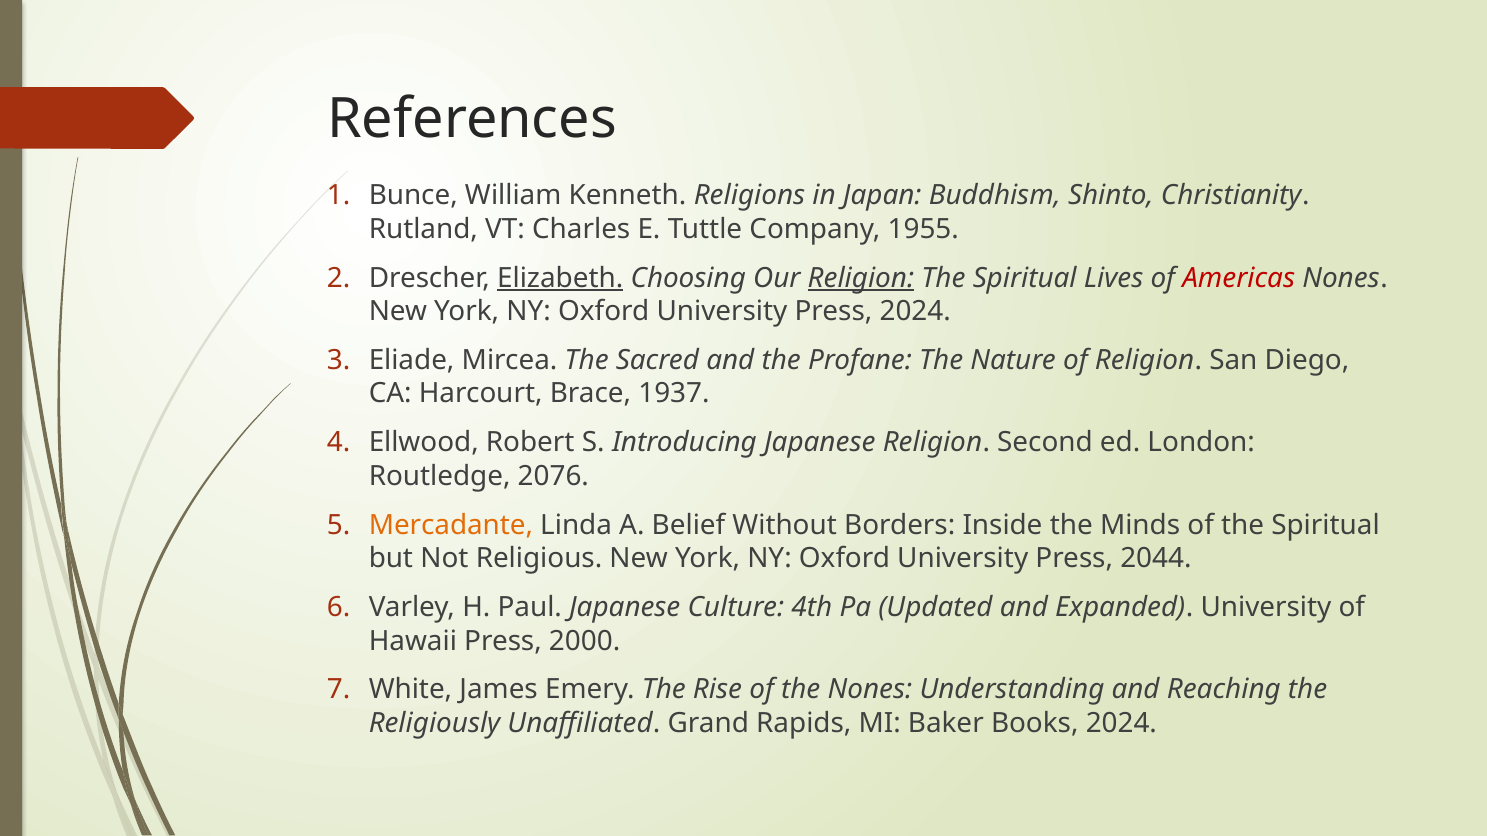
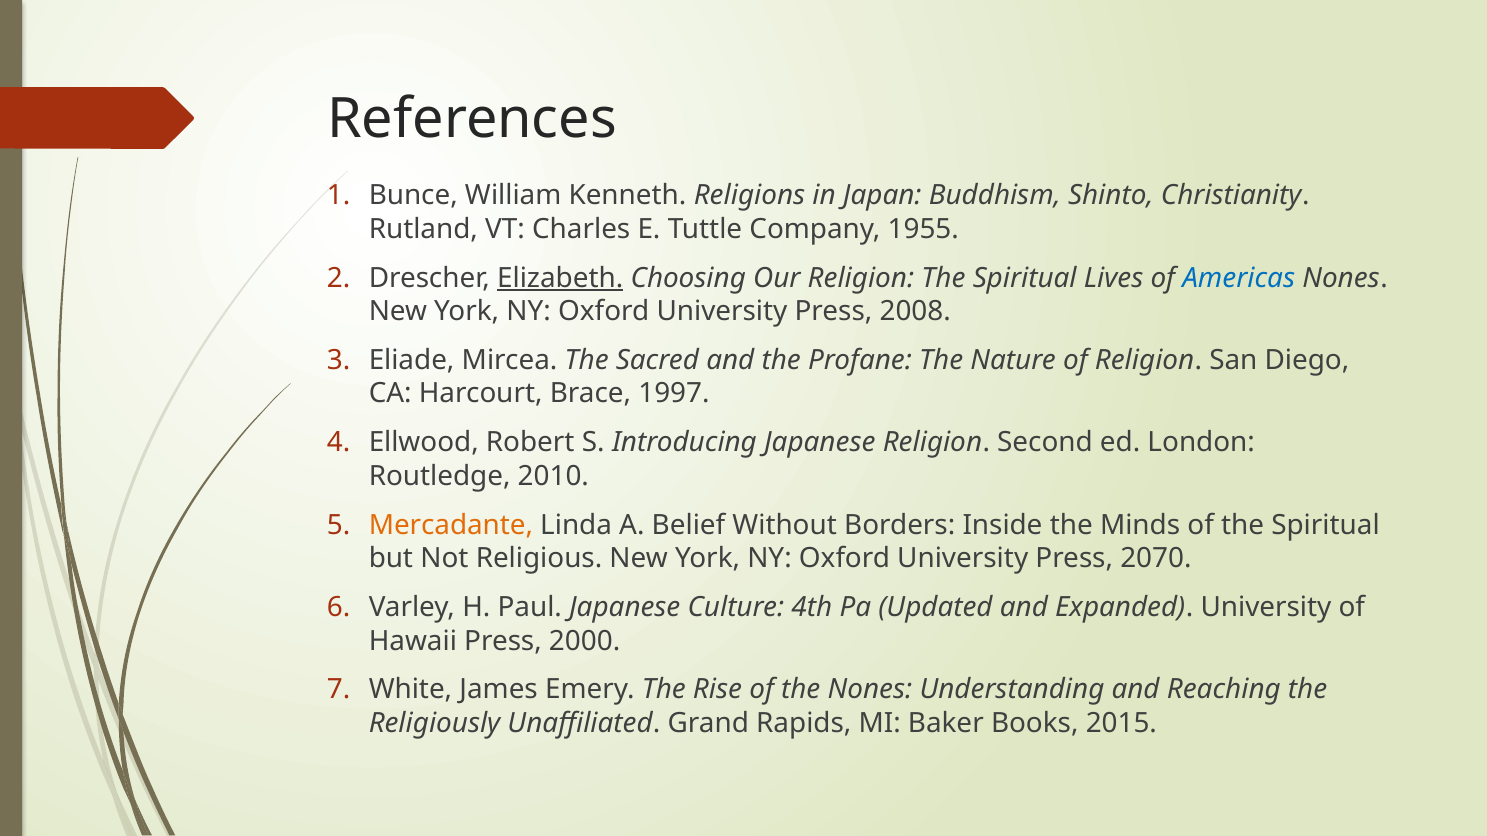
Religion underline: present -> none (861, 278)
Americas colour: red -> blue (1239, 278)
Press 2024: 2024 -> 2008 (915, 312)
1937: 1937 -> 1997 (674, 394)
2076: 2076 -> 2010 (553, 476)
2044: 2044 -> 2070 (1156, 559)
Books 2024: 2024 -> 2015 (1121, 724)
